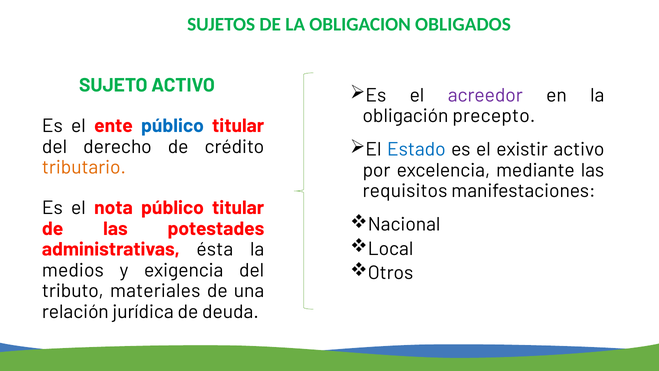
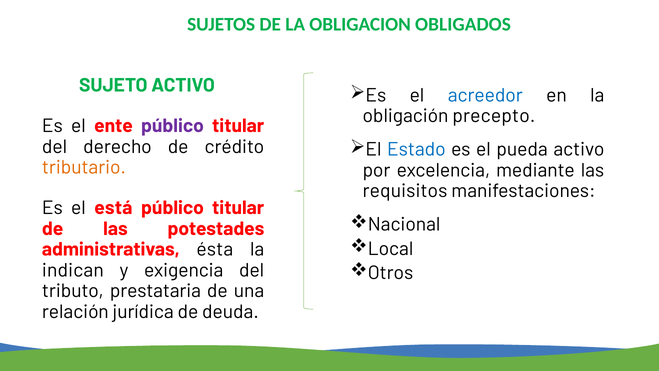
acreedor colour: purple -> blue (485, 95)
público colour: blue -> purple (172, 126)
existir: existir -> pueda (522, 149)
nota: nota -> está (113, 208)
medios: medios -> indican (73, 270)
materiales: materiales -> prestataria (155, 291)
